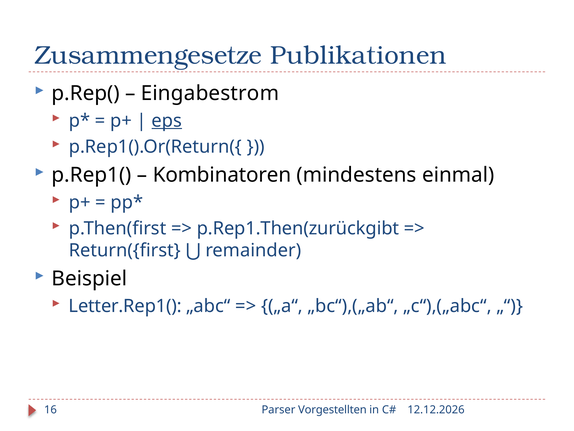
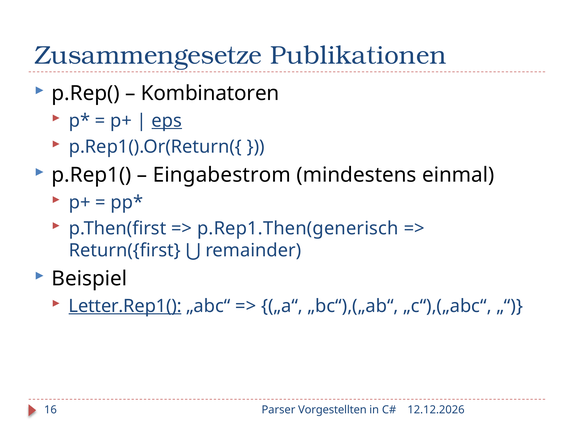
Eingabestrom: Eingabestrom -> Kombinatoren (210, 93)
Kombinatoren: Kombinatoren -> Eingabestrom (222, 175)
p.Rep1.Then(zurückgibt: p.Rep1.Then(zurückgibt -> p.Rep1.Then(generisch (298, 228)
Letter.Rep1( underline: none -> present (125, 306)
